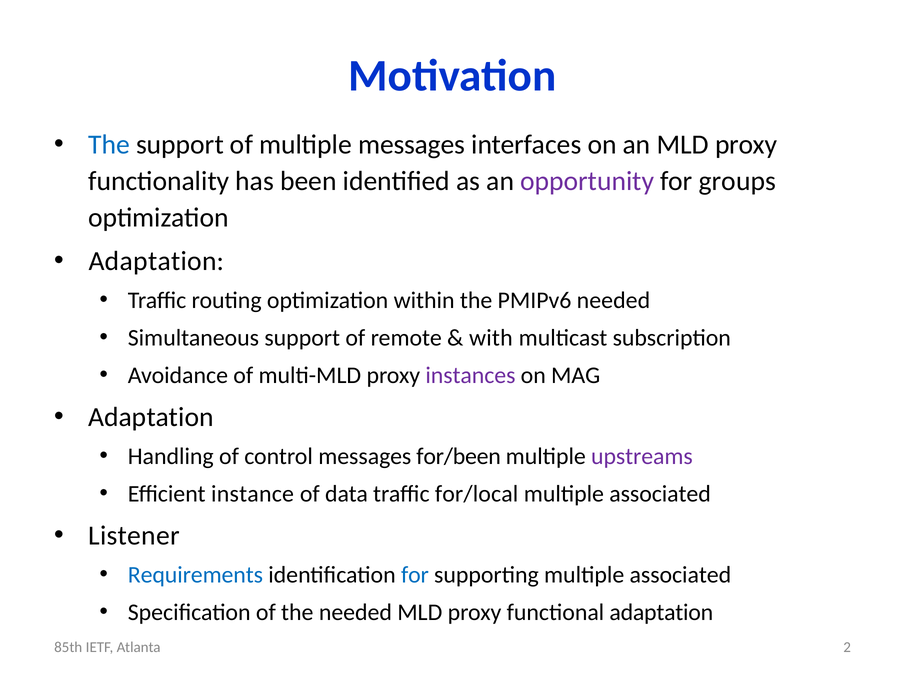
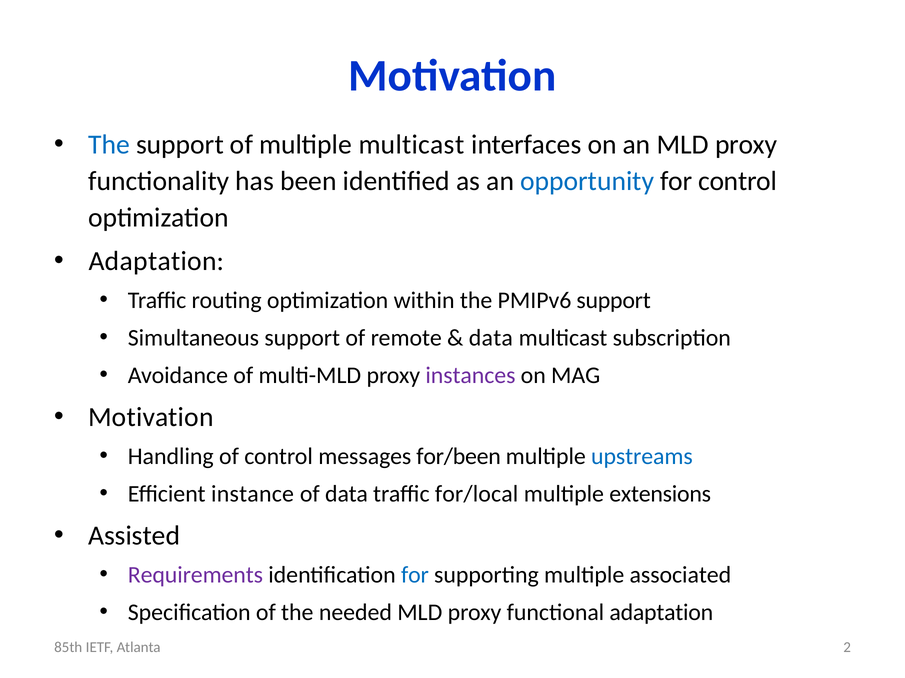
multiple messages: messages -> multicast (411, 145)
opportunity colour: purple -> blue (587, 181)
for groups: groups -> control (738, 181)
PMIPv6 needed: needed -> support (614, 301)
with: with -> data (491, 338)
Adaptation: Adaptation -> Motivation (151, 417)
upstreams colour: purple -> blue (642, 457)
associated: associated -> extensions (660, 494)
Listener: Listener -> Assisted (134, 536)
Requirements colour: blue -> purple (195, 576)
